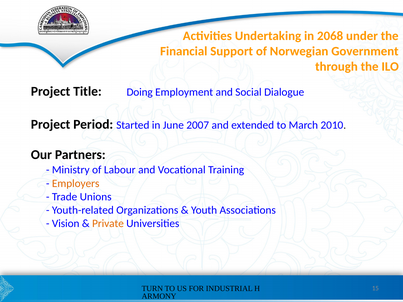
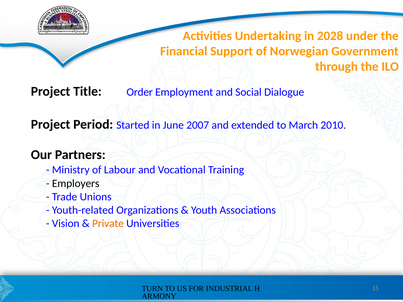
2068: 2068 -> 2028 (330, 36)
Doing: Doing -> Order (140, 92)
Employers colour: orange -> black (76, 183)
